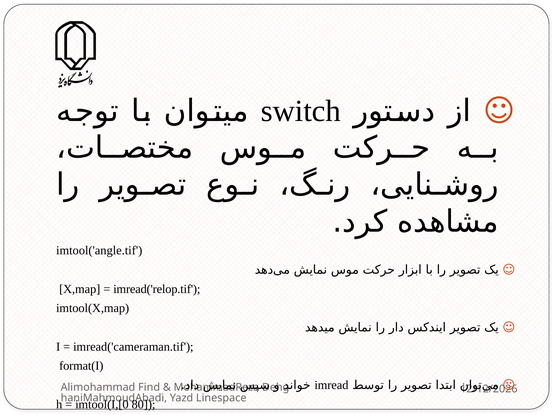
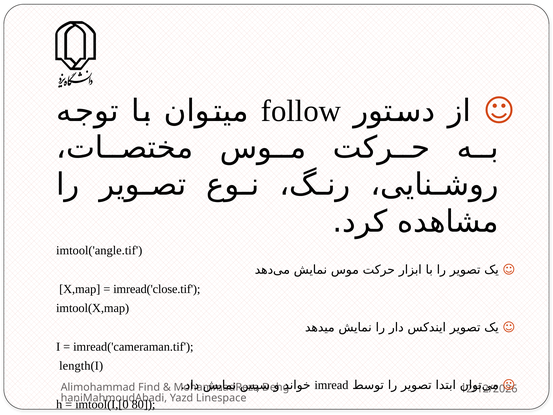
switch: switch -> follow (301, 111)
imread('relop.tif: imread('relop.tif -> imread('close.tif (157, 289)
format(I: format(I -> length(I (81, 366)
